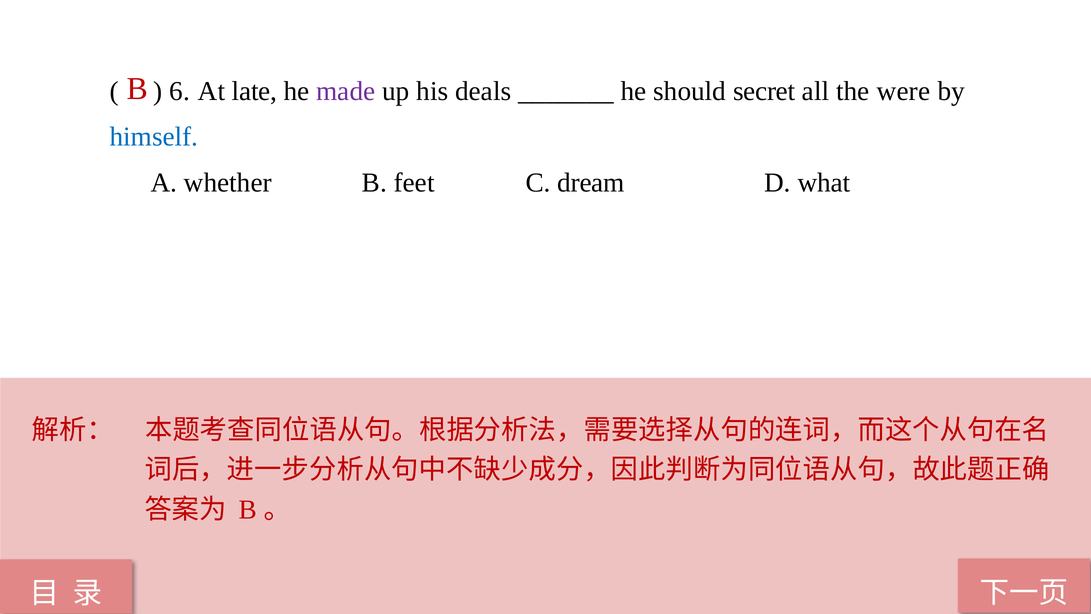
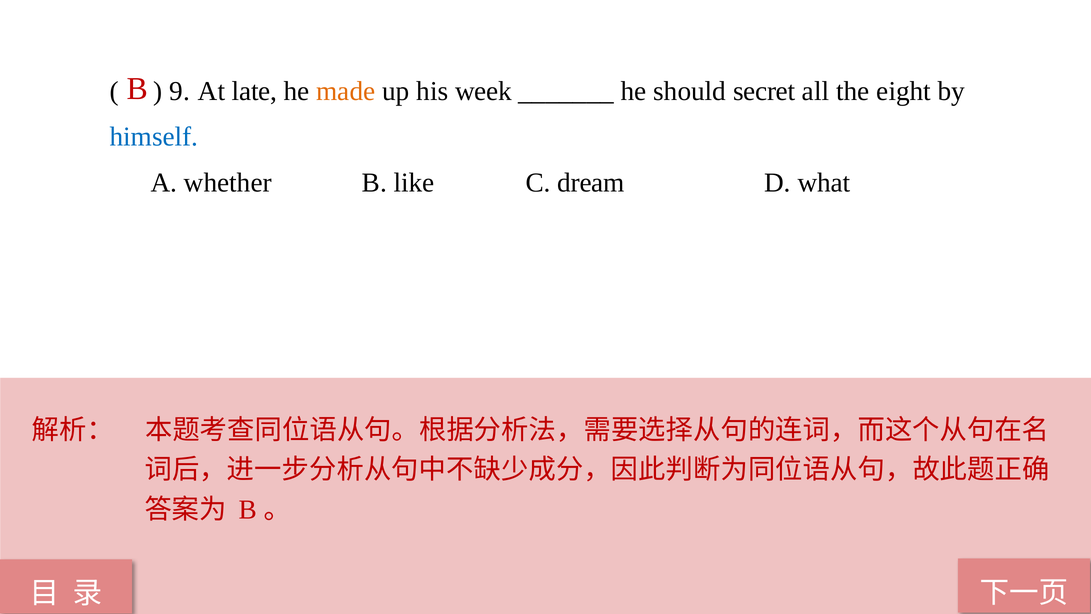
6: 6 -> 9 (180, 91)
made colour: purple -> orange (346, 91)
deals: deals -> week (483, 91)
were: were -> eight (904, 91)
feet: feet -> like (414, 183)
